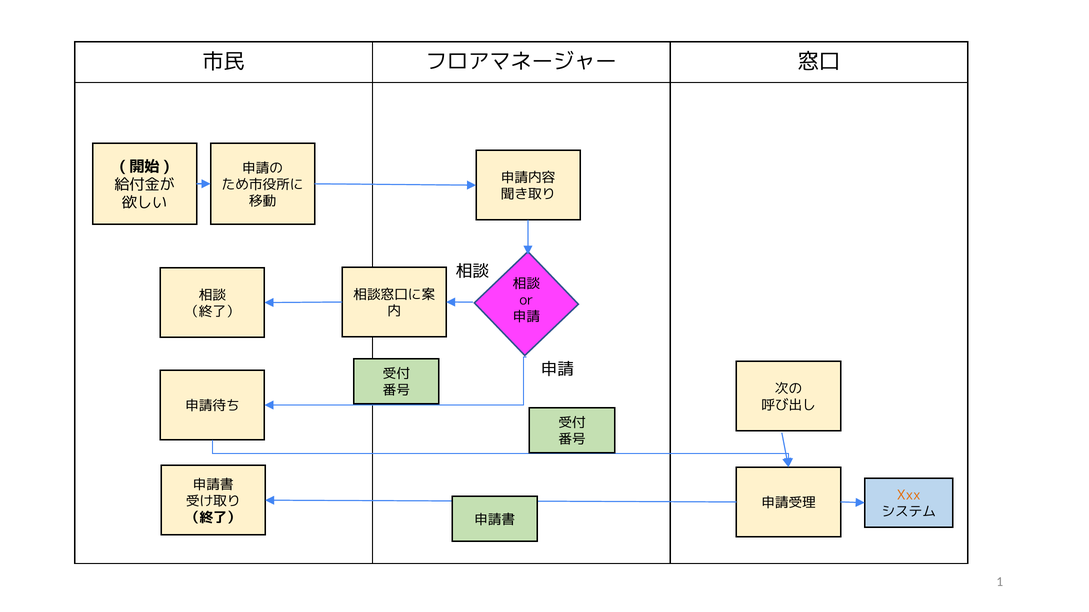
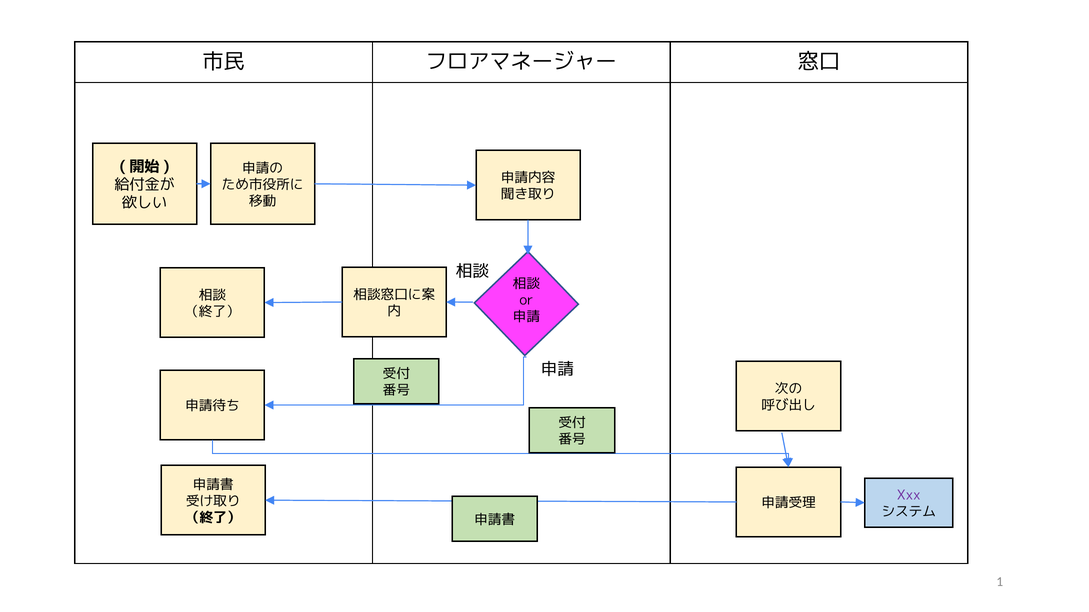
Xxx colour: orange -> purple (909, 496)
